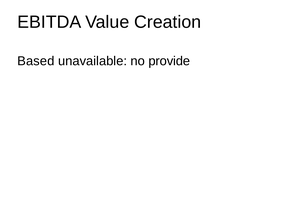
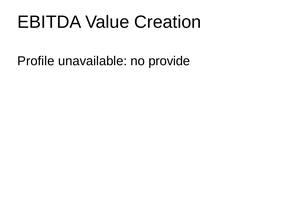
Based: Based -> Profile (36, 61)
